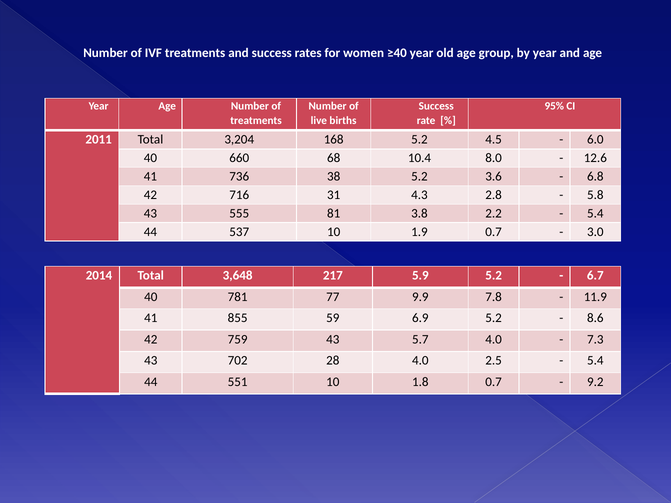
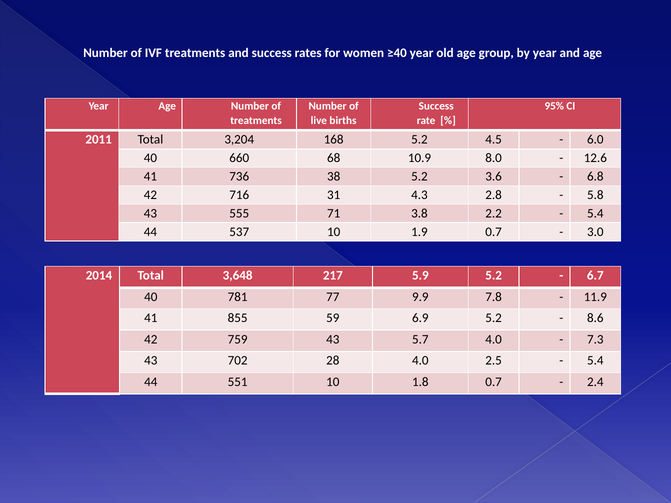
10.4: 10.4 -> 10.9 (420, 158)
81: 81 -> 71 (334, 214)
9.2: 9.2 -> 2.4 (595, 382)
